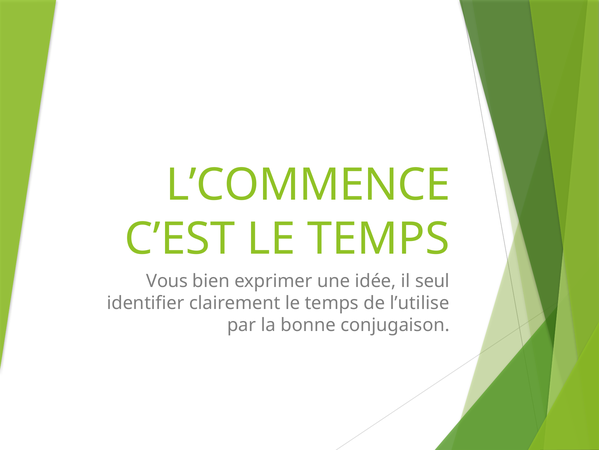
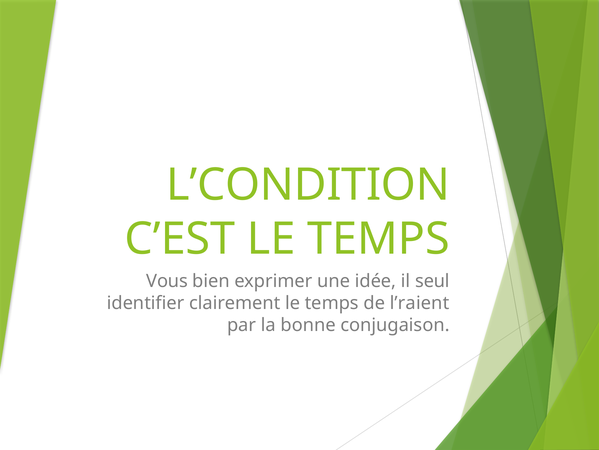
L’COMMENCE: L’COMMENCE -> L’CONDITION (308, 185)
l’utilise: l’utilise -> l’raient (420, 303)
